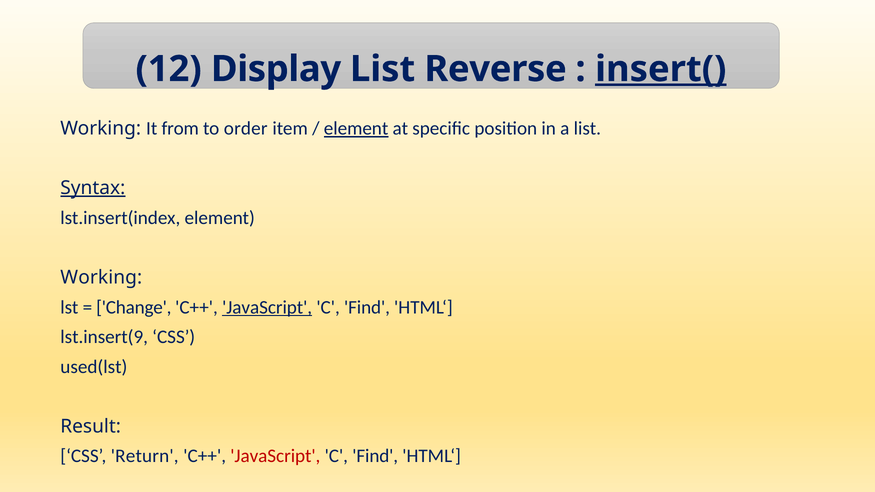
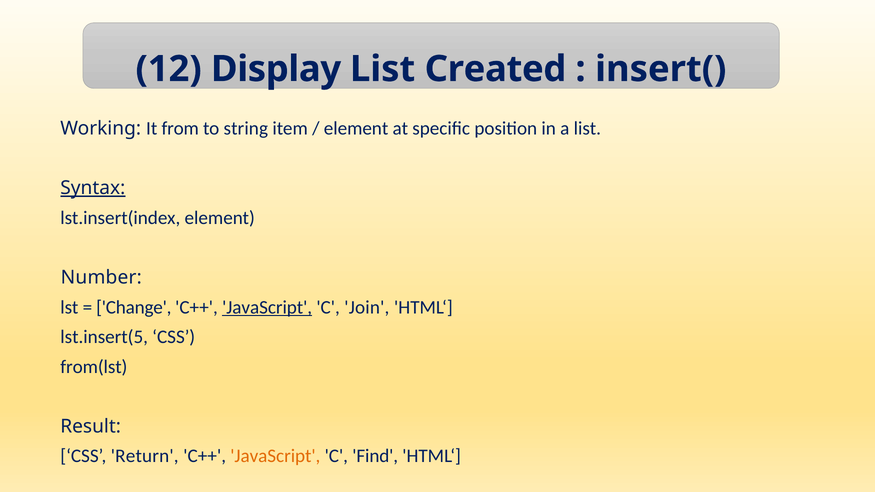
Reverse: Reverse -> Created (496, 69)
insert( underline: present -> none (661, 69)
order: order -> string (246, 129)
element underline: present -> none (356, 129)
Working: Working -> Number (101, 278)
Find: Find -> Join (367, 307)
lst.insert(9: lst.insert(9 -> lst.insert(5 (104, 337)
used(lst: used(lst -> from(lst (94, 367)
JavaScript colour: red -> orange (275, 456)
